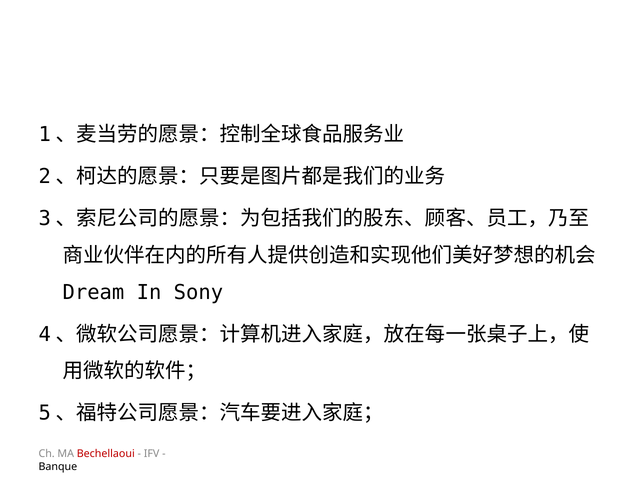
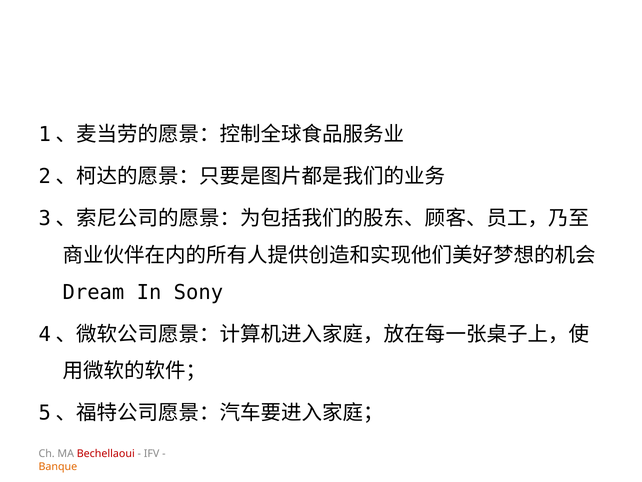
Banque colour: black -> orange (58, 466)
